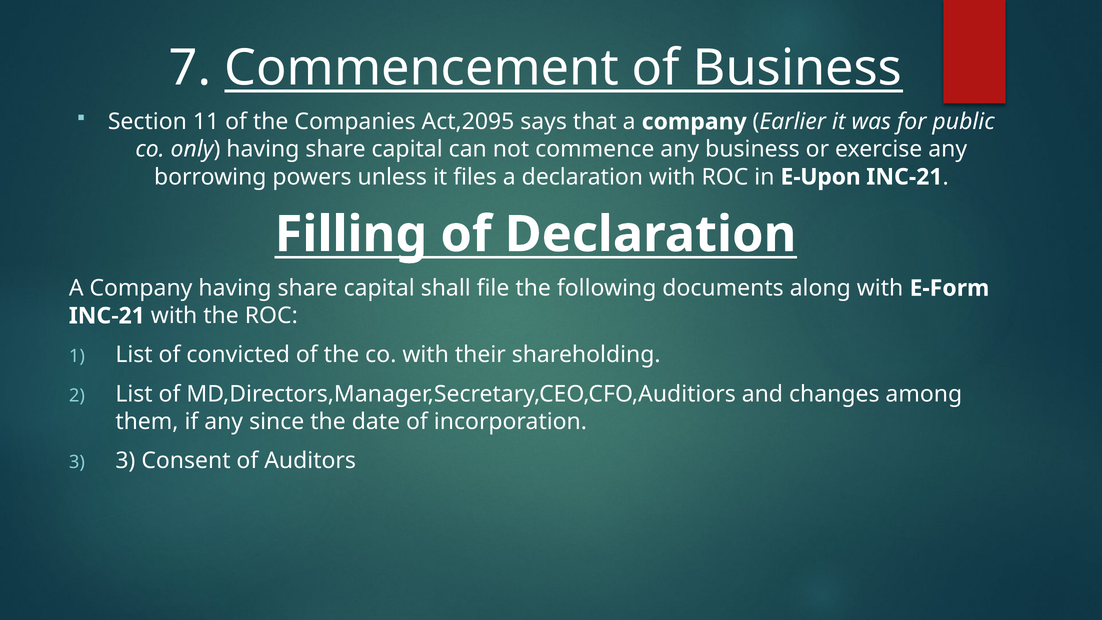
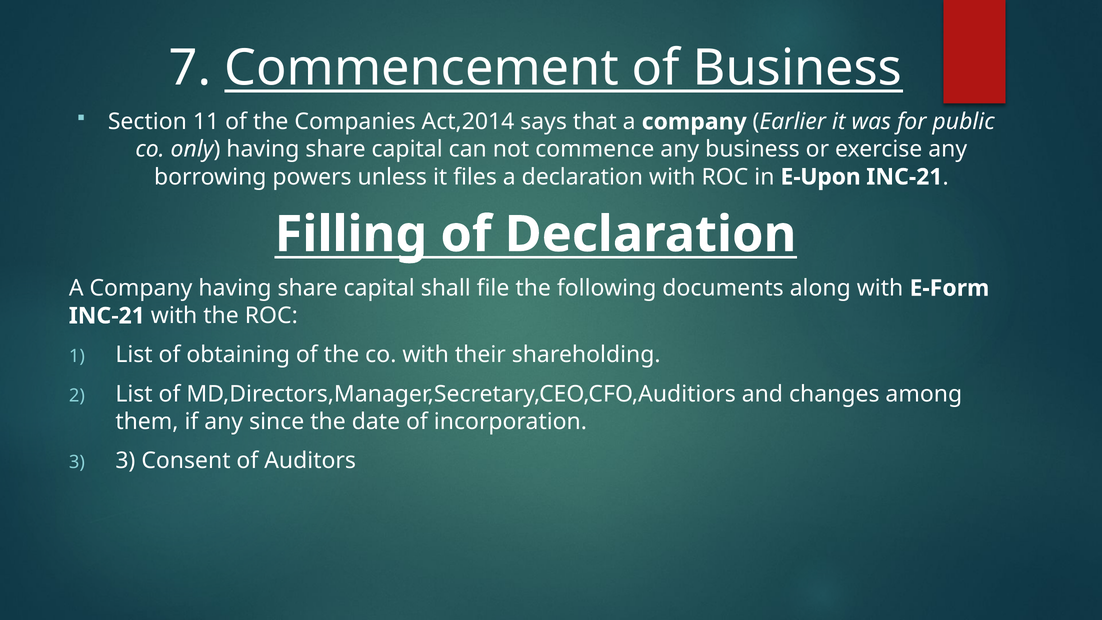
Act,2095: Act,2095 -> Act,2014 (468, 122)
convicted: convicted -> obtaining (238, 355)
